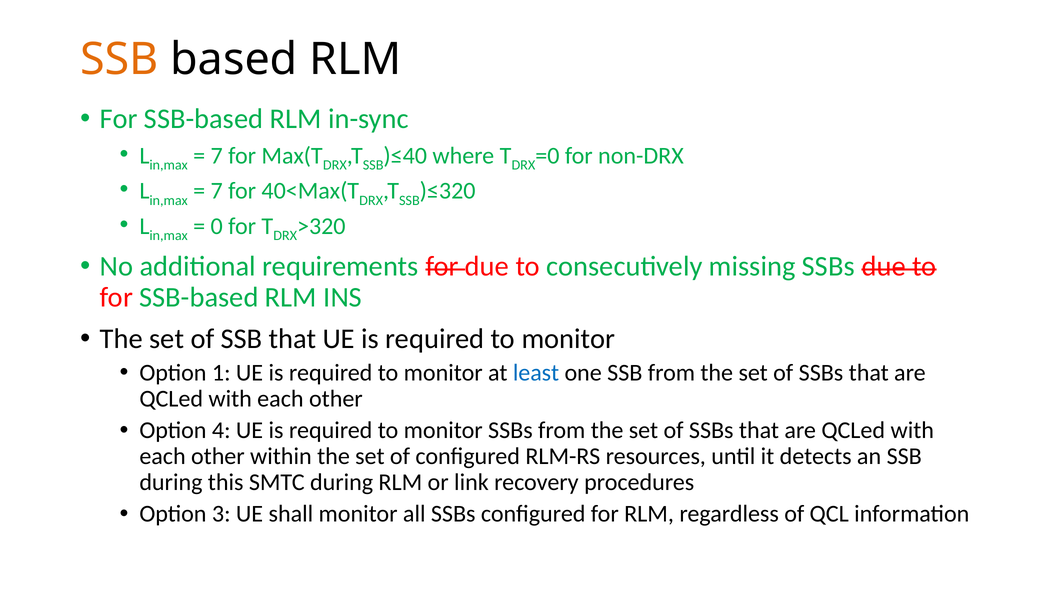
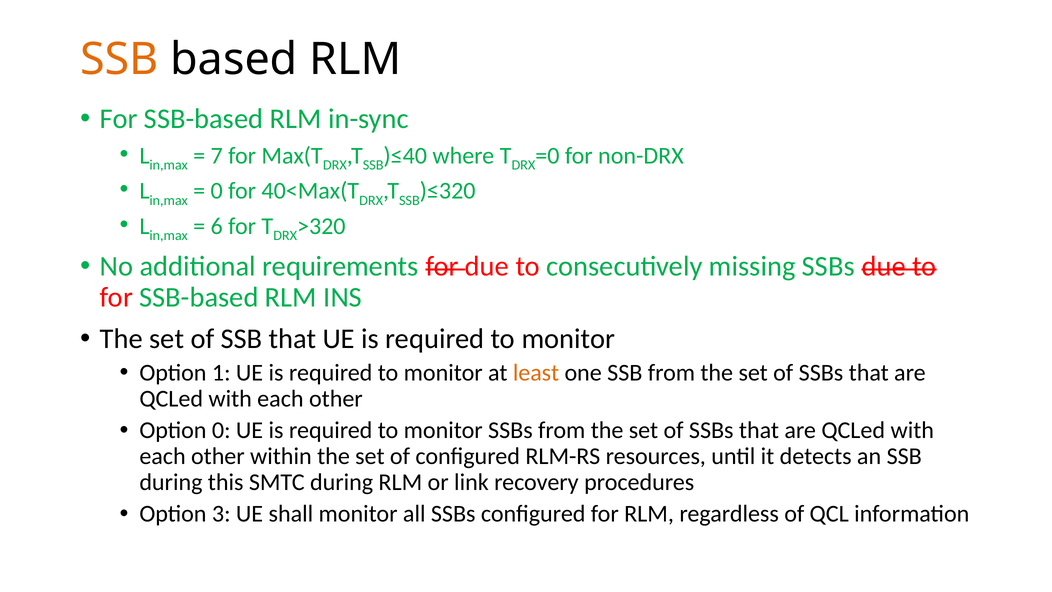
7: 7 -> 0 (217, 191)
0: 0 -> 6 (217, 226)
least colour: blue -> orange (536, 373)
Option 4: 4 -> 0 (221, 430)
